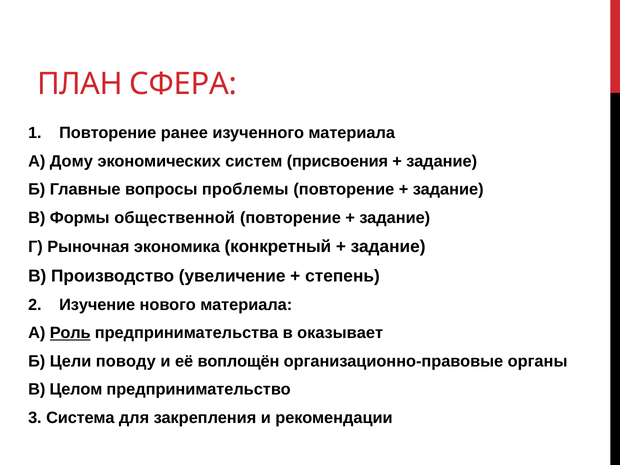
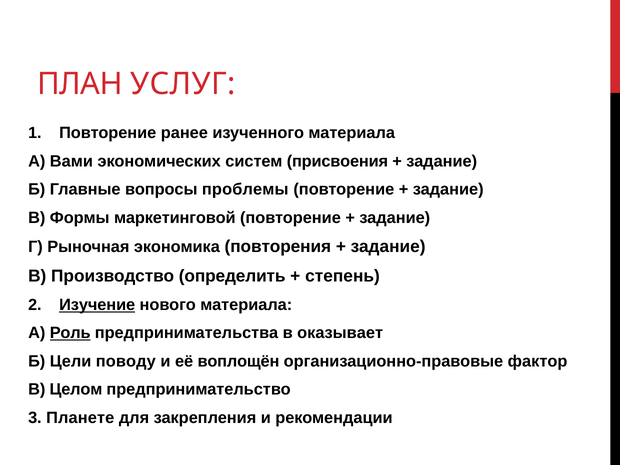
СФЕРА: СФЕРА -> УСЛУГ (183, 84)
Дому: Дому -> Вами (71, 161)
общественной: общественной -> маркетинговой (175, 218)
конкретный: конкретный -> повторения (278, 247)
увеличение: увеличение -> определить (232, 276)
Изучение underline: none -> present (97, 305)
органы: органы -> фактор (538, 361)
Система: Система -> Планете (80, 418)
